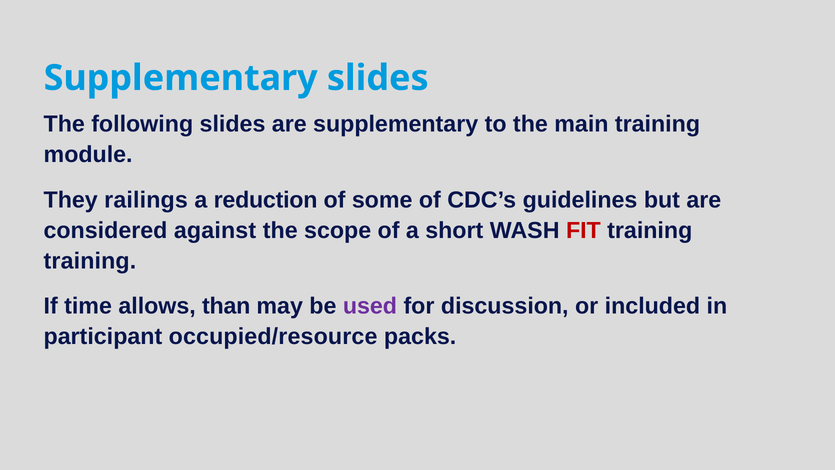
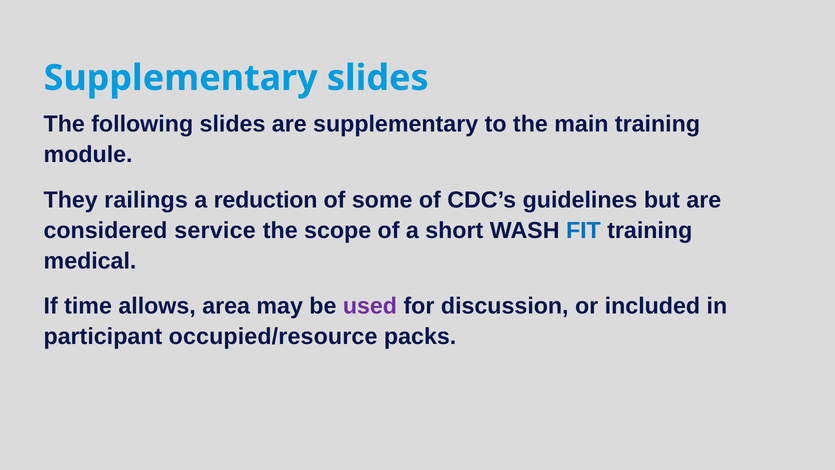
against: against -> service (215, 230)
FIT colour: red -> blue (583, 230)
training: training -> medical (90, 261)
than: than -> area (226, 306)
